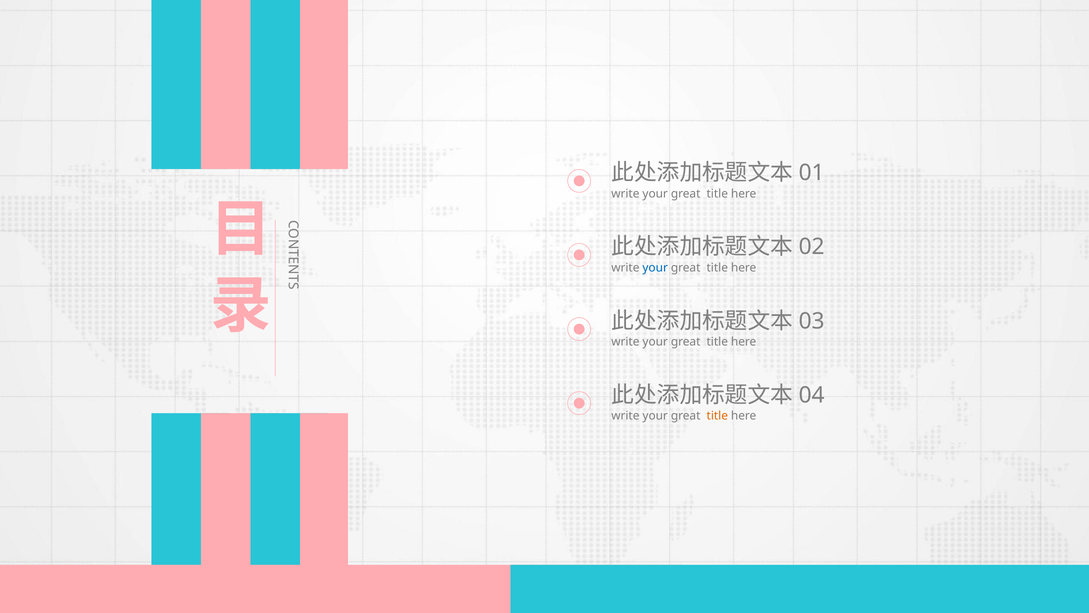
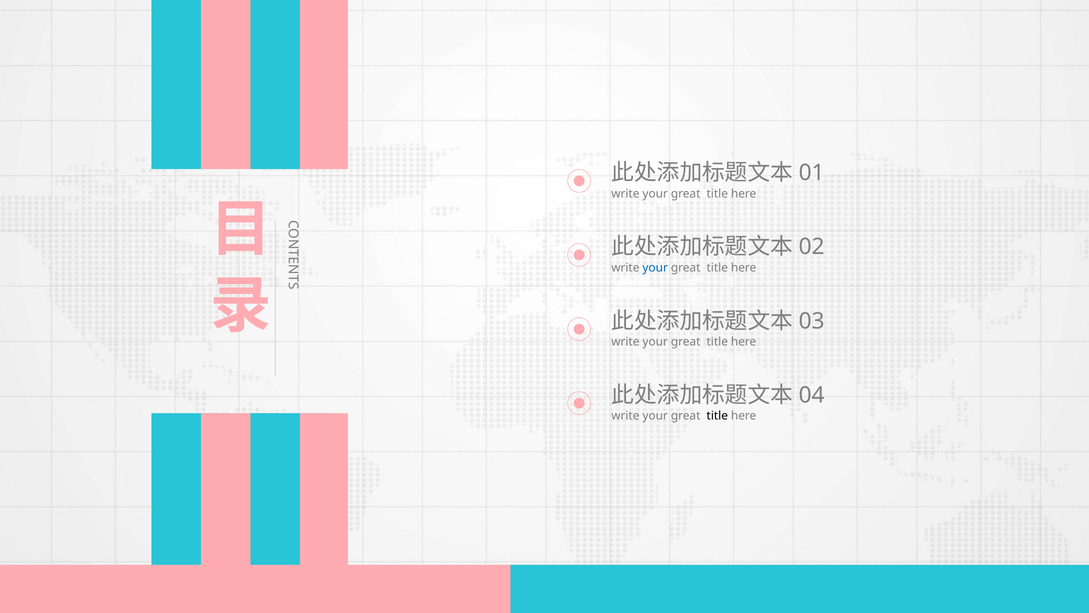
title colour: orange -> black (717, 416)
